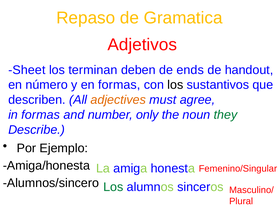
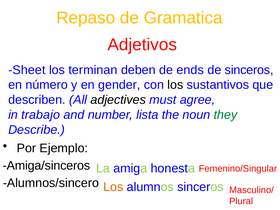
de handout: handout -> sinceros (249, 70)
en formas: formas -> gender (119, 85)
adjectives colour: orange -> black (118, 100)
in formas: formas -> trabajo (41, 115)
only: only -> lista (147, 115)
Amiga/honesta: Amiga/honesta -> Amiga/sinceros (46, 166)
Los colour: green -> orange (113, 187)
